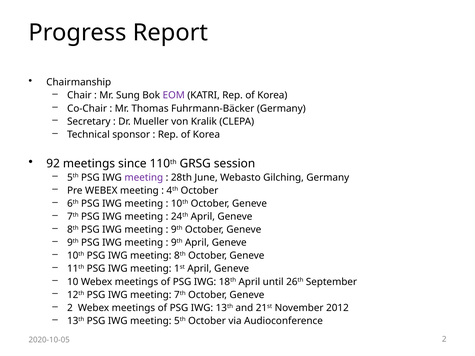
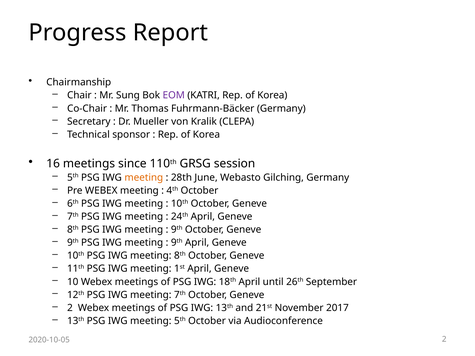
92: 92 -> 16 (53, 164)
meeting colour: purple -> orange (144, 178)
2012: 2012 -> 2017 (337, 308)
